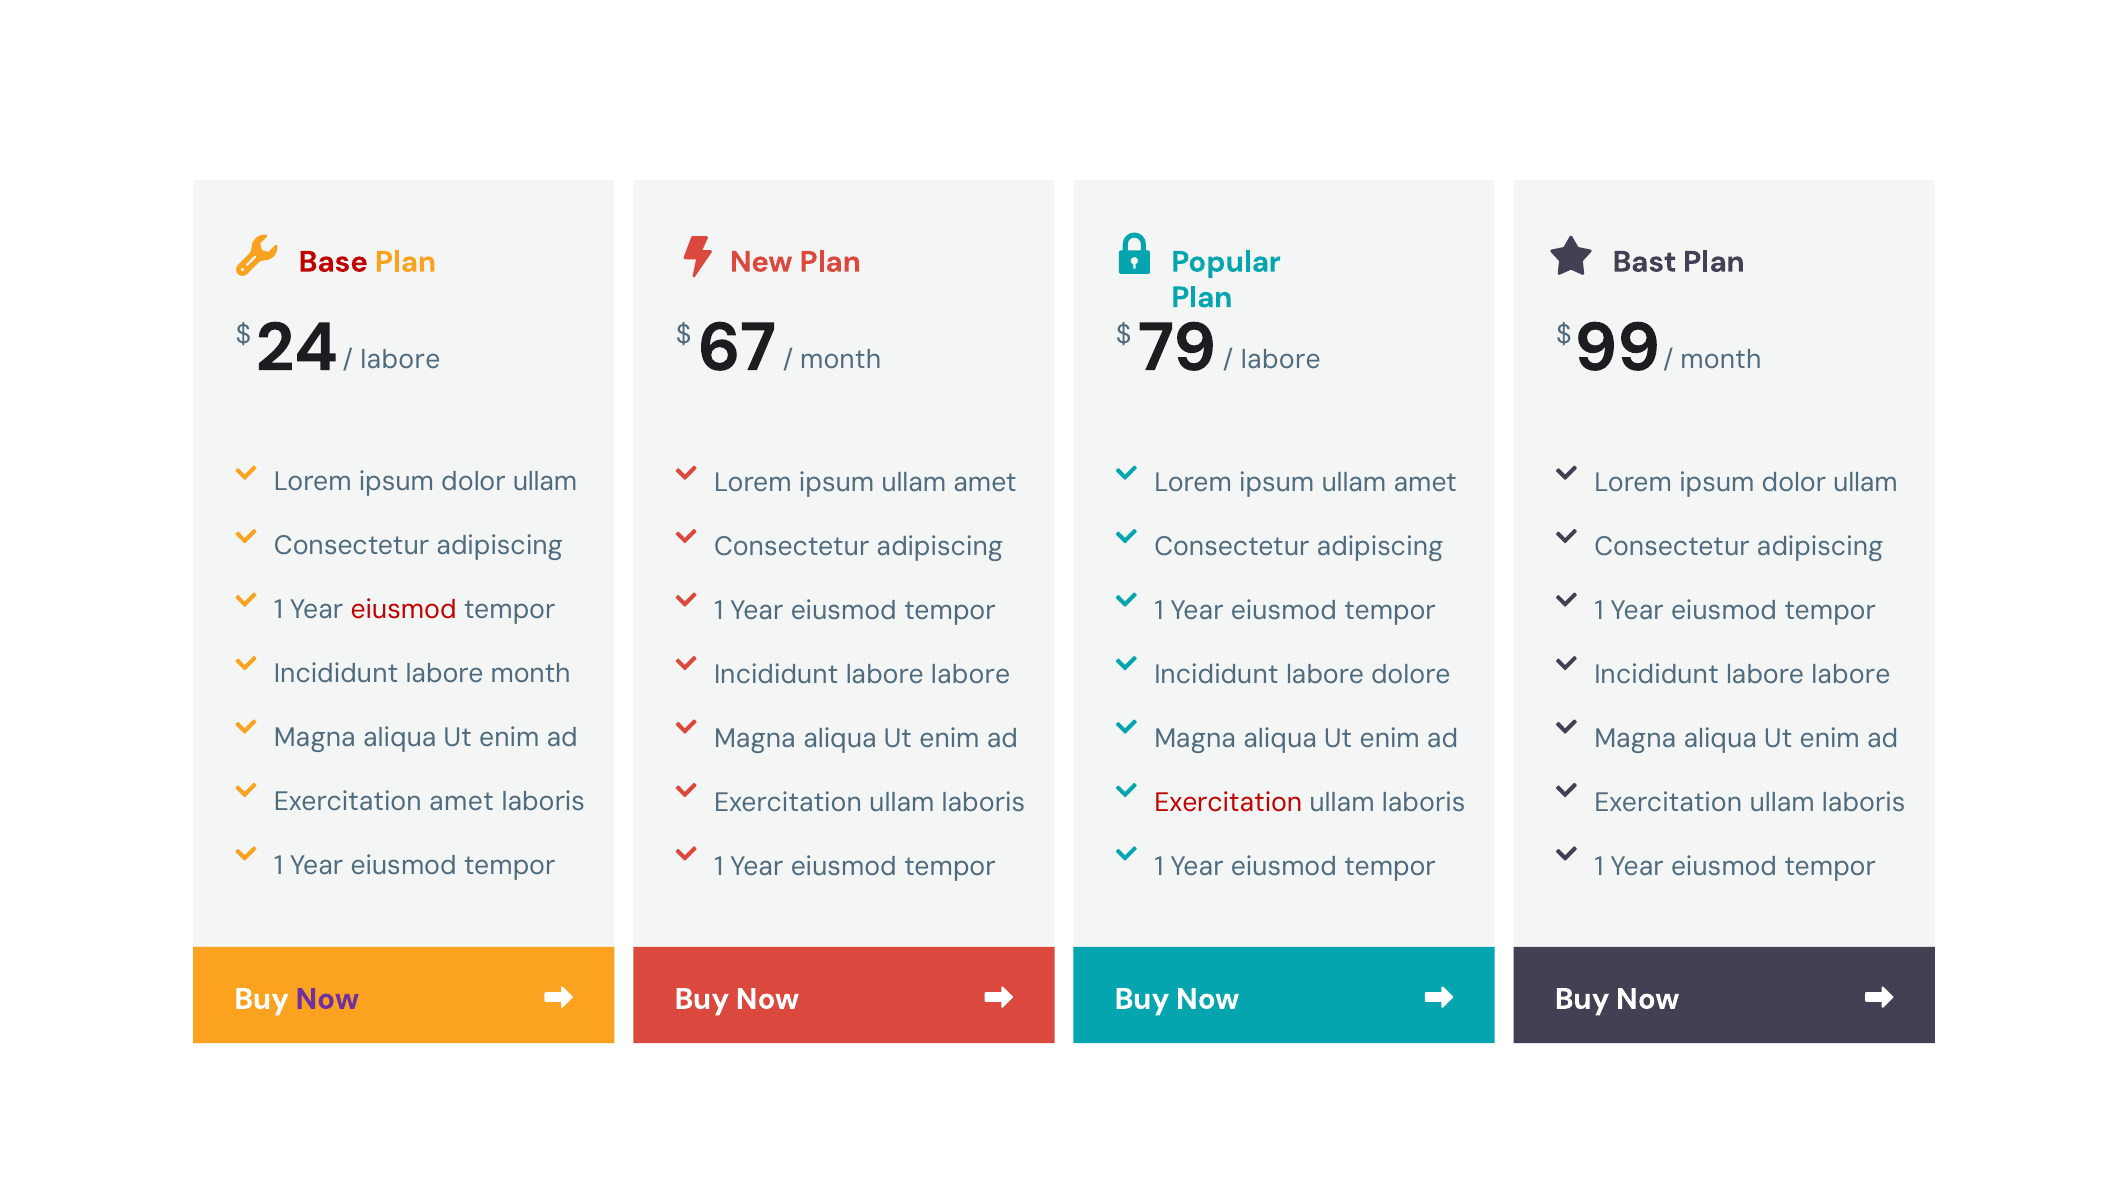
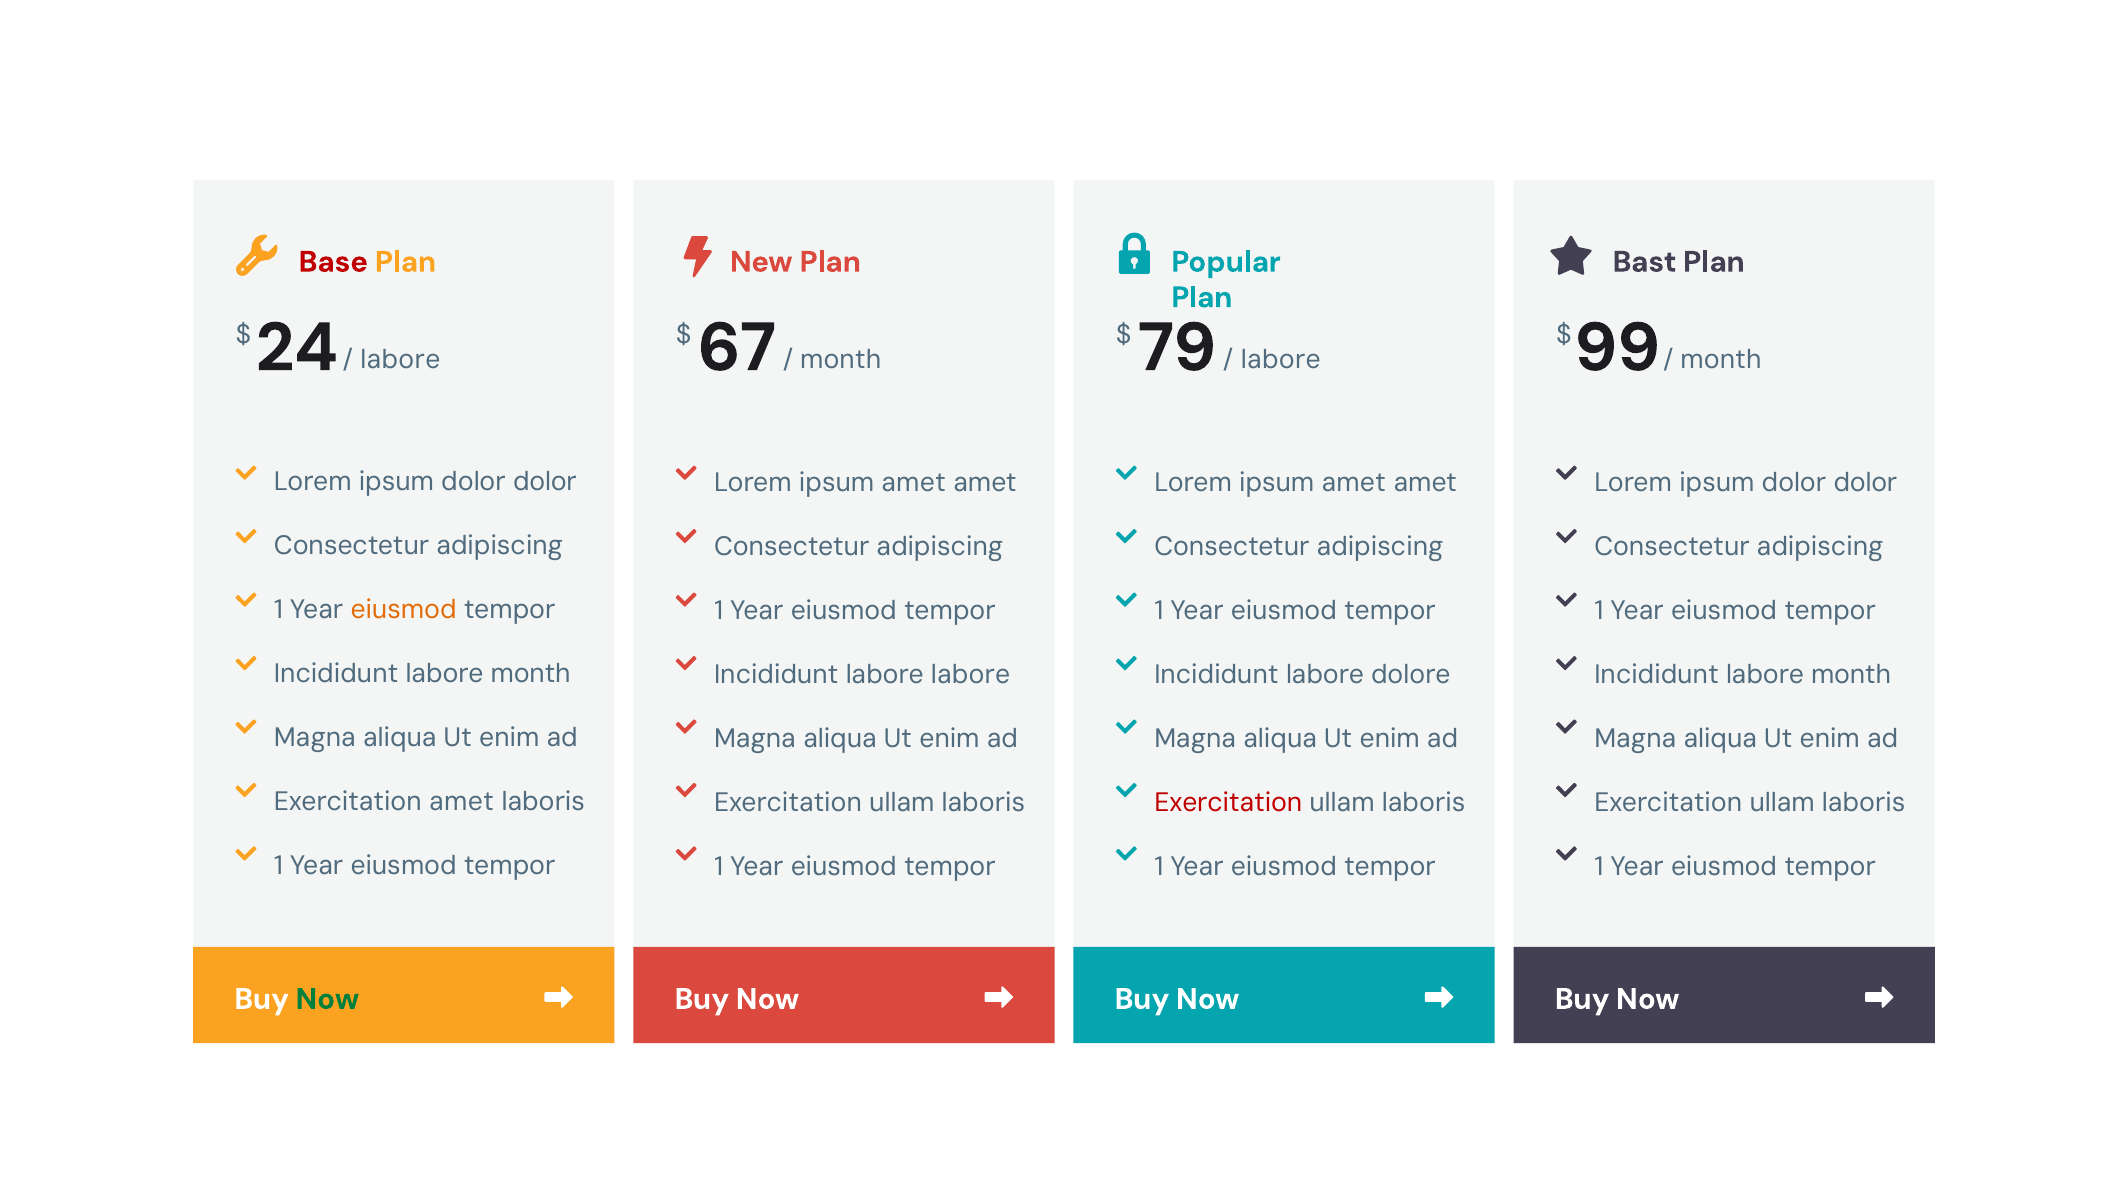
ullam: ullam -> dolor (545, 481)
ullam: ullam -> amet (914, 483)
ullam: ullam -> amet (1354, 483)
ullam: ullam -> dolor (1865, 483)
eiusmod colour: red -> orange (404, 609)
labore: labore -> month (1851, 675)
Now colour: purple -> green (327, 999)
